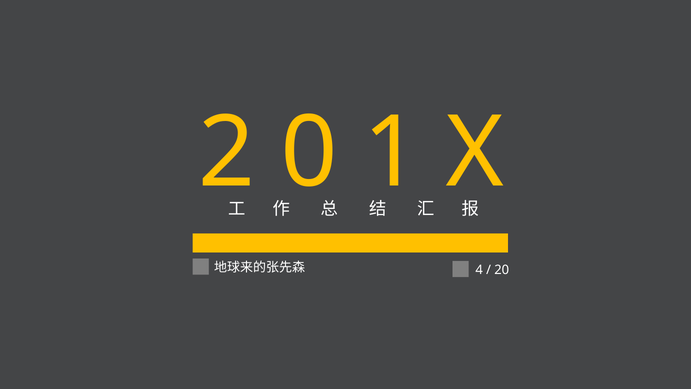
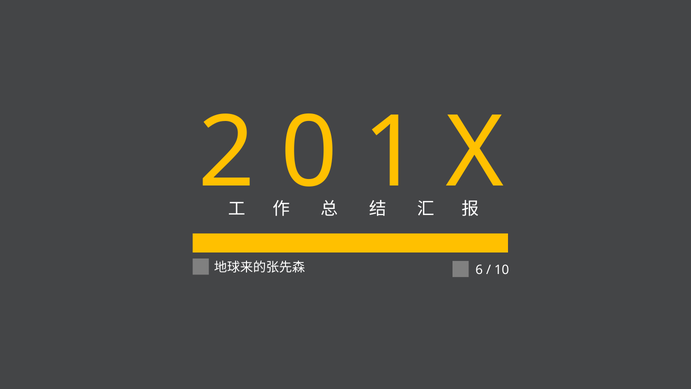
4: 4 -> 6 (479, 270)
20: 20 -> 10 (502, 270)
